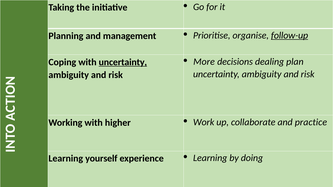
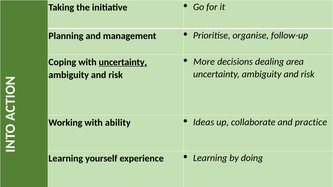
follow-up underline: present -> none (290, 35)
plan: plan -> area (295, 62)
higher: higher -> ability (118, 123)
Work: Work -> Ideas (204, 122)
